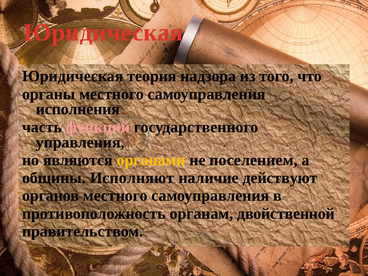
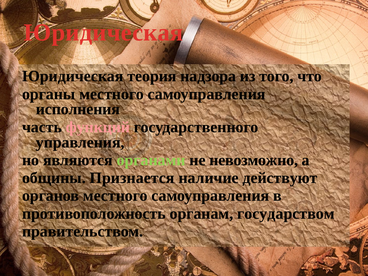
органами colour: yellow -> light green (151, 160)
поселением: поселением -> невозможно (254, 160)
Исполняют: Исполняют -> Признается (132, 178)
двойственной: двойственной -> государством (286, 214)
